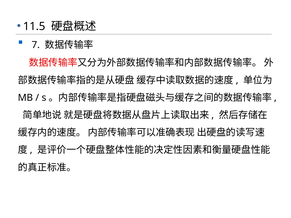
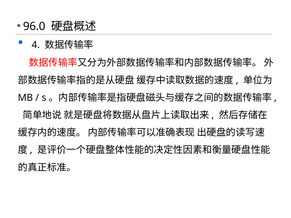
11.5: 11.5 -> 96.0 (34, 26)
7: 7 -> 4 (36, 45)
